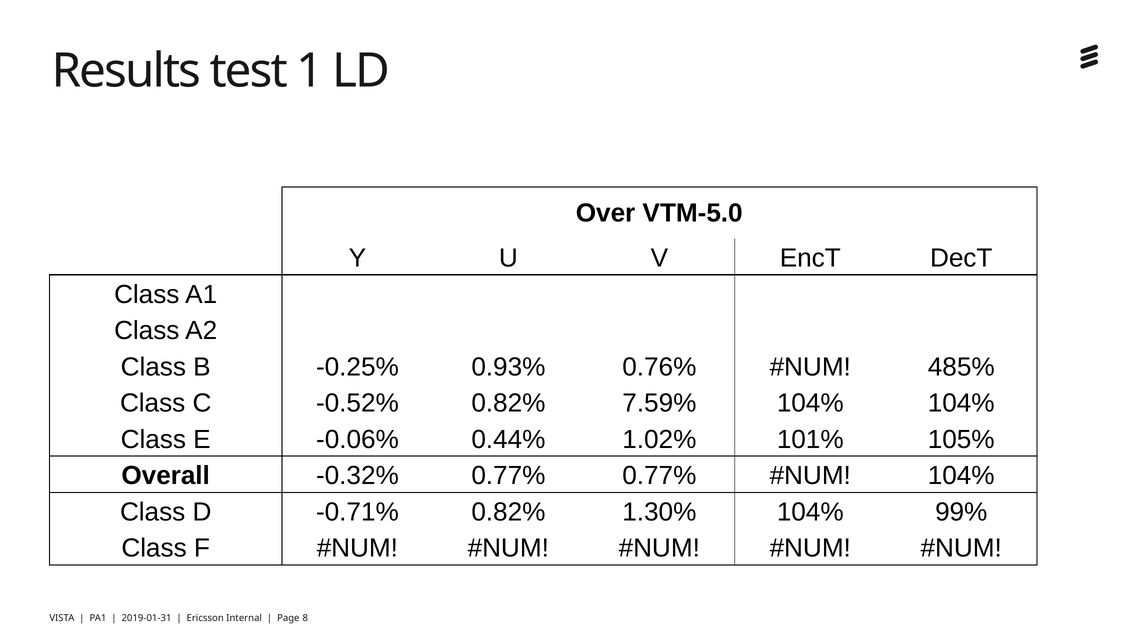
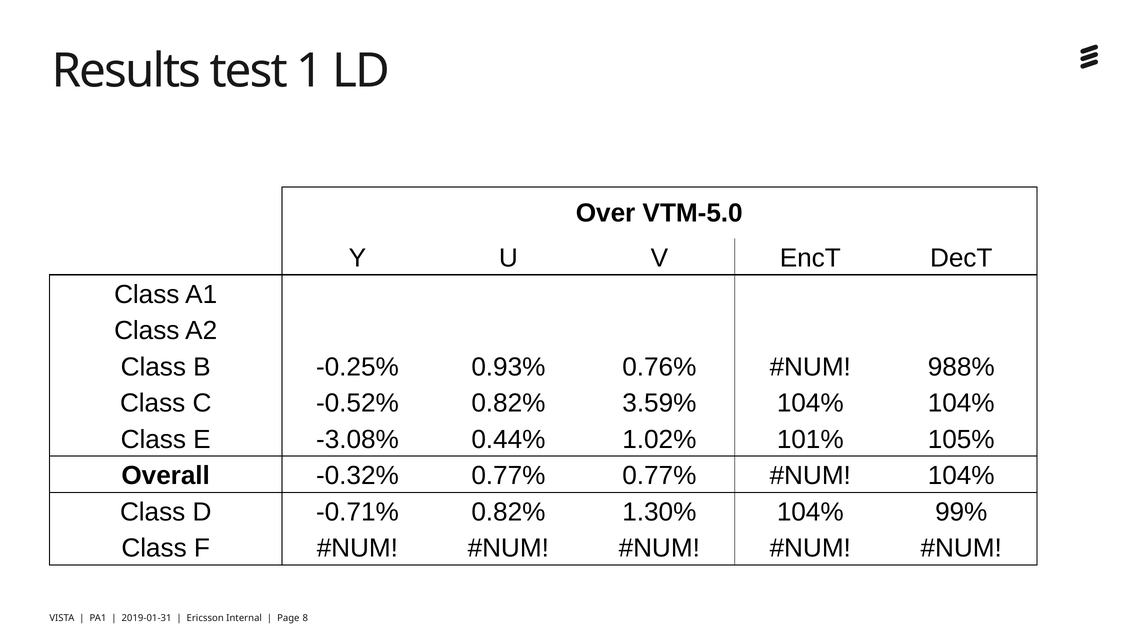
485%: 485% -> 988% (961, 367)
7.59%: 7.59% -> 3.59% (659, 403)
-0.06%: -0.06% -> -3.08% (357, 439)
